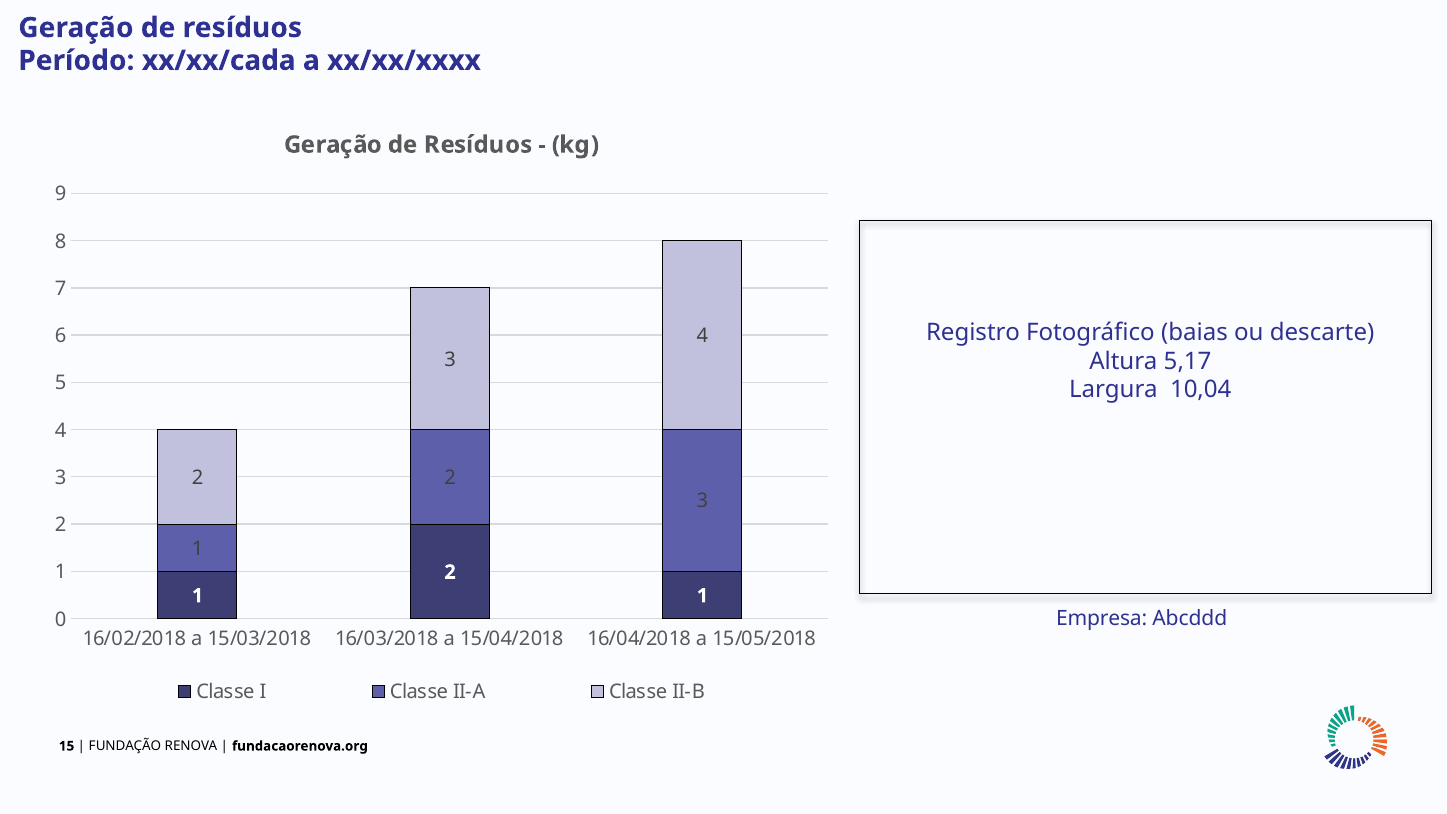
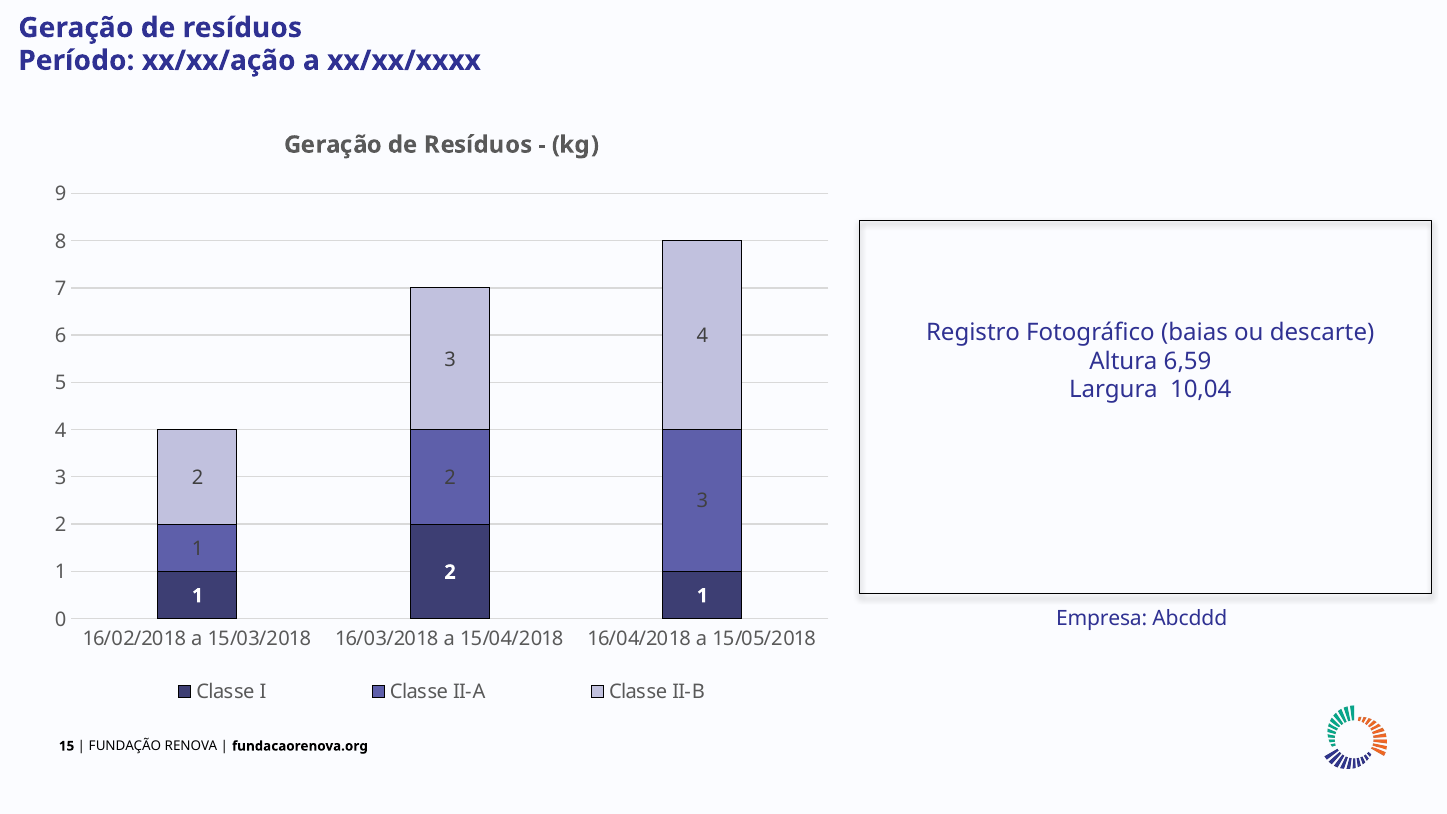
xx/xx/cada: xx/xx/cada -> xx/xx/ação (219, 61)
5,17: 5,17 -> 6,59 (1188, 361)
